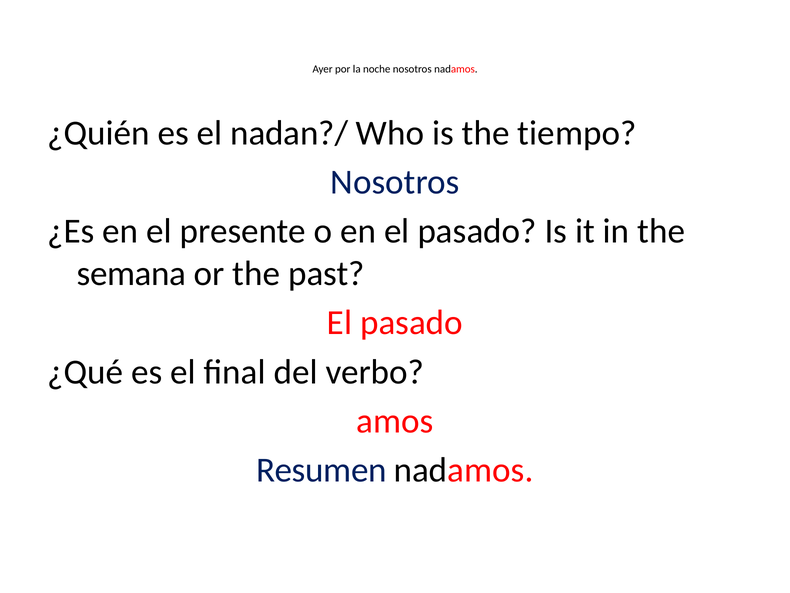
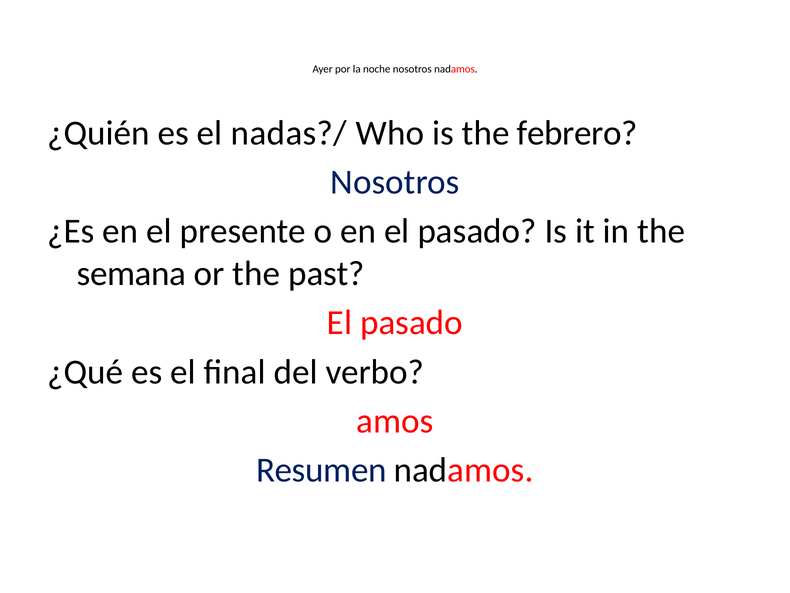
nadan?/: nadan?/ -> nadas?/ (289, 133)
tiempo: tiempo -> febrero (577, 133)
